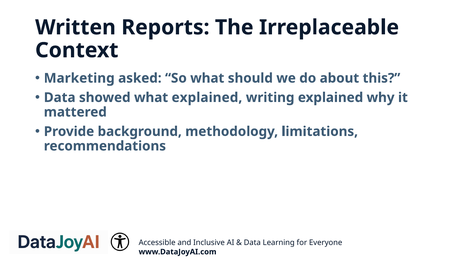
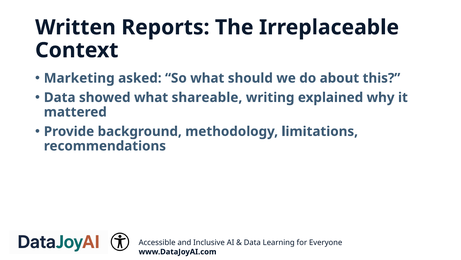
what explained: explained -> shareable (207, 97)
